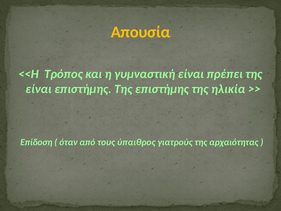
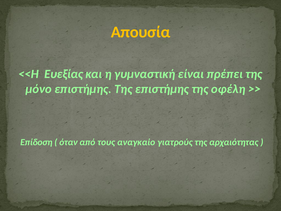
Τρόπος: Τρόπος -> Ευεξίας (64, 74)
είναι: είναι -> μόνο (39, 89)
ηλικία: ηλικία -> οφέλη (228, 89)
ύπαιθρος: ύπαιθρος -> αναγκαίο (136, 142)
